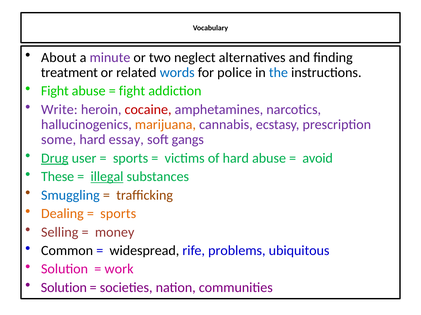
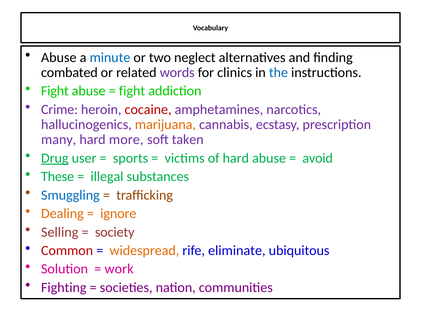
About: About -> Abuse (59, 58)
minute colour: purple -> blue (110, 58)
treatment: treatment -> combated (69, 73)
words colour: blue -> purple (177, 73)
police: police -> clinics (235, 73)
Write: Write -> Crime (59, 110)
some: some -> many (59, 140)
essay: essay -> more (126, 140)
gangs: gangs -> taken (188, 140)
illegal underline: present -> none (107, 177)
sports: sports -> ignore (118, 214)
money: money -> society (115, 233)
Common colour: black -> red (67, 251)
widespread colour: black -> orange (144, 251)
problems: problems -> eliminate (237, 251)
Solution: Solution -> Fighting (64, 288)
